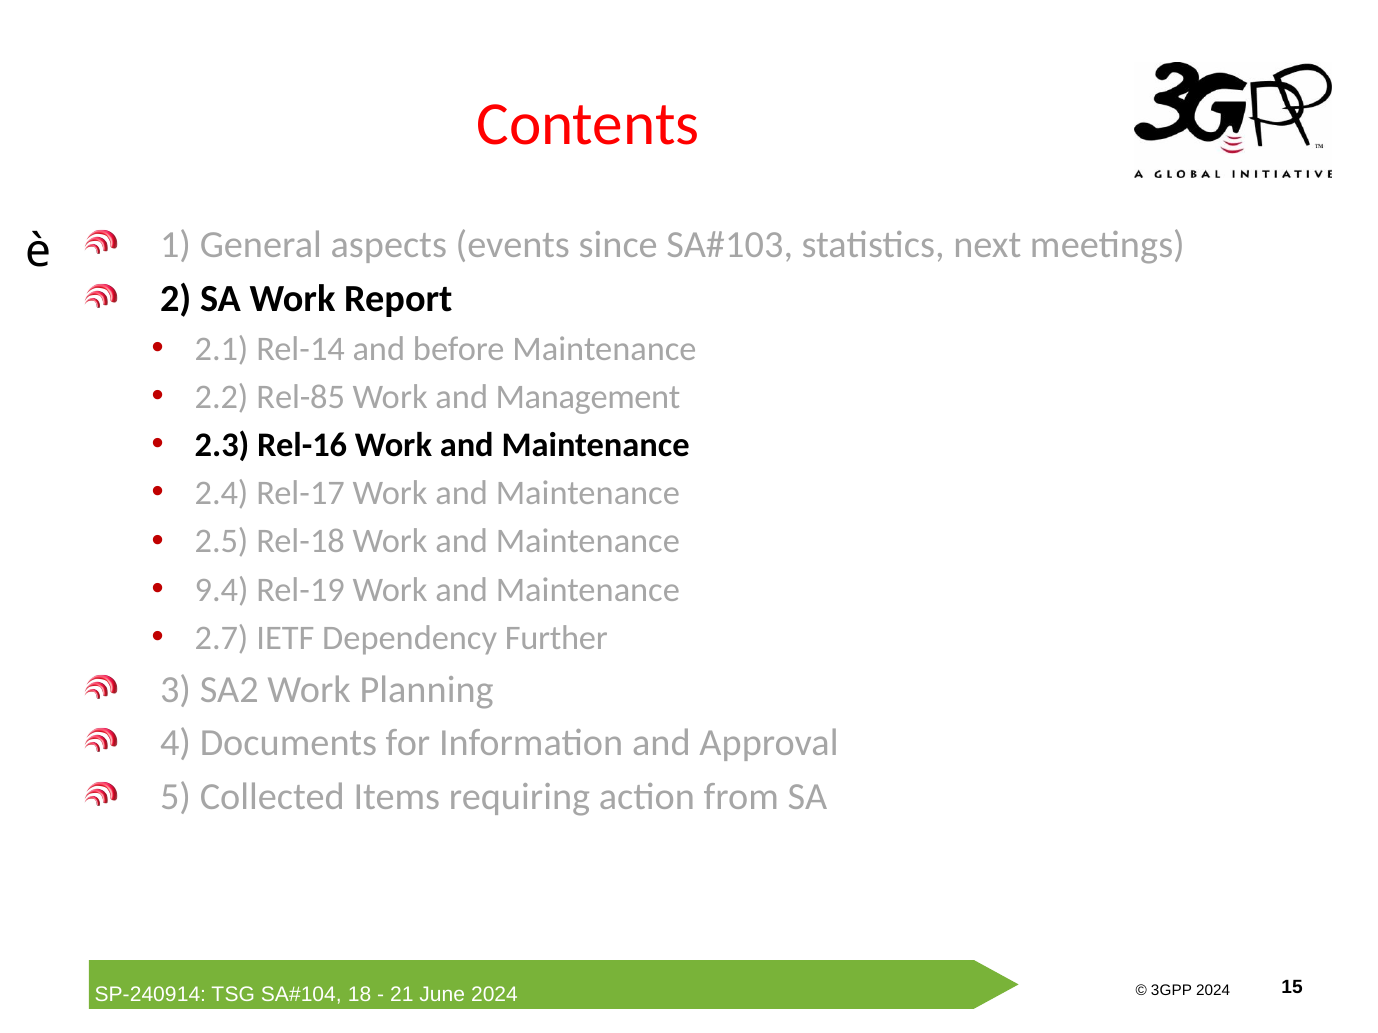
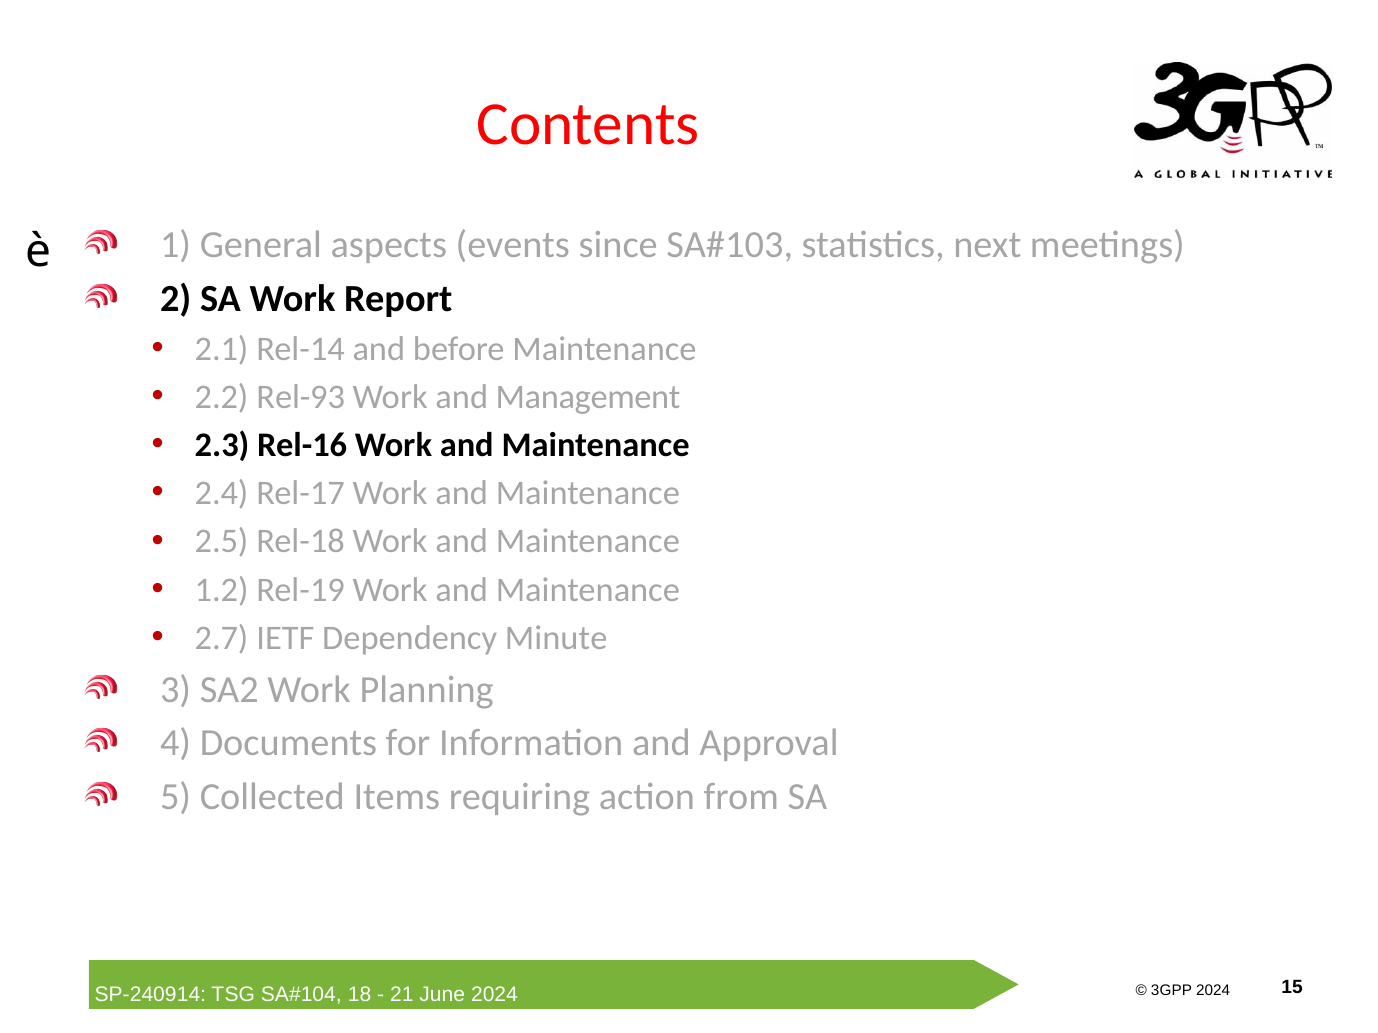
Rel-85: Rel-85 -> Rel-93 (301, 397)
9.4: 9.4 -> 1.2 (222, 590)
Further: Further -> Minute (556, 638)
